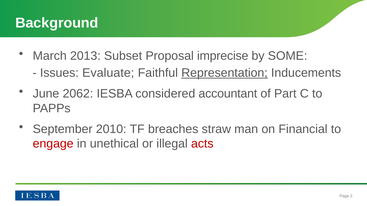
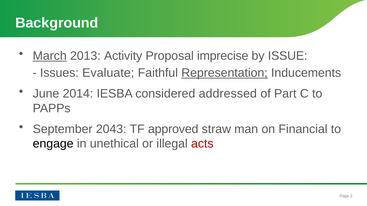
March underline: none -> present (50, 56)
Subset: Subset -> Activity (123, 56)
SOME: SOME -> ISSUE (288, 56)
2062: 2062 -> 2014 (78, 94)
accountant: accountant -> addressed (228, 94)
2010: 2010 -> 2043 (111, 129)
breaches: breaches -> approved (173, 129)
engage colour: red -> black (53, 144)
